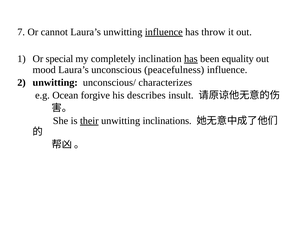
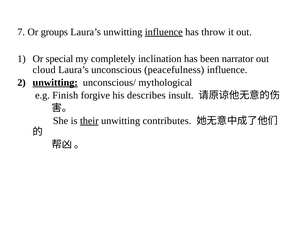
cannot: cannot -> groups (54, 32)
has underline: present -> none (191, 59)
equality: equality -> narrator (238, 59)
mood: mood -> cloud (44, 70)
unwitting underline: none -> present (55, 83)
characterizes: characterizes -> mythological (165, 83)
Ocean: Ocean -> Finish (65, 96)
inclinations: inclinations -> contributes (167, 121)
